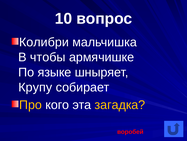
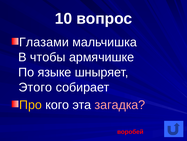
Колибри: Колибри -> Глазами (44, 42)
Крупу: Крупу -> Этого (35, 87)
загадка colour: yellow -> pink (120, 104)
